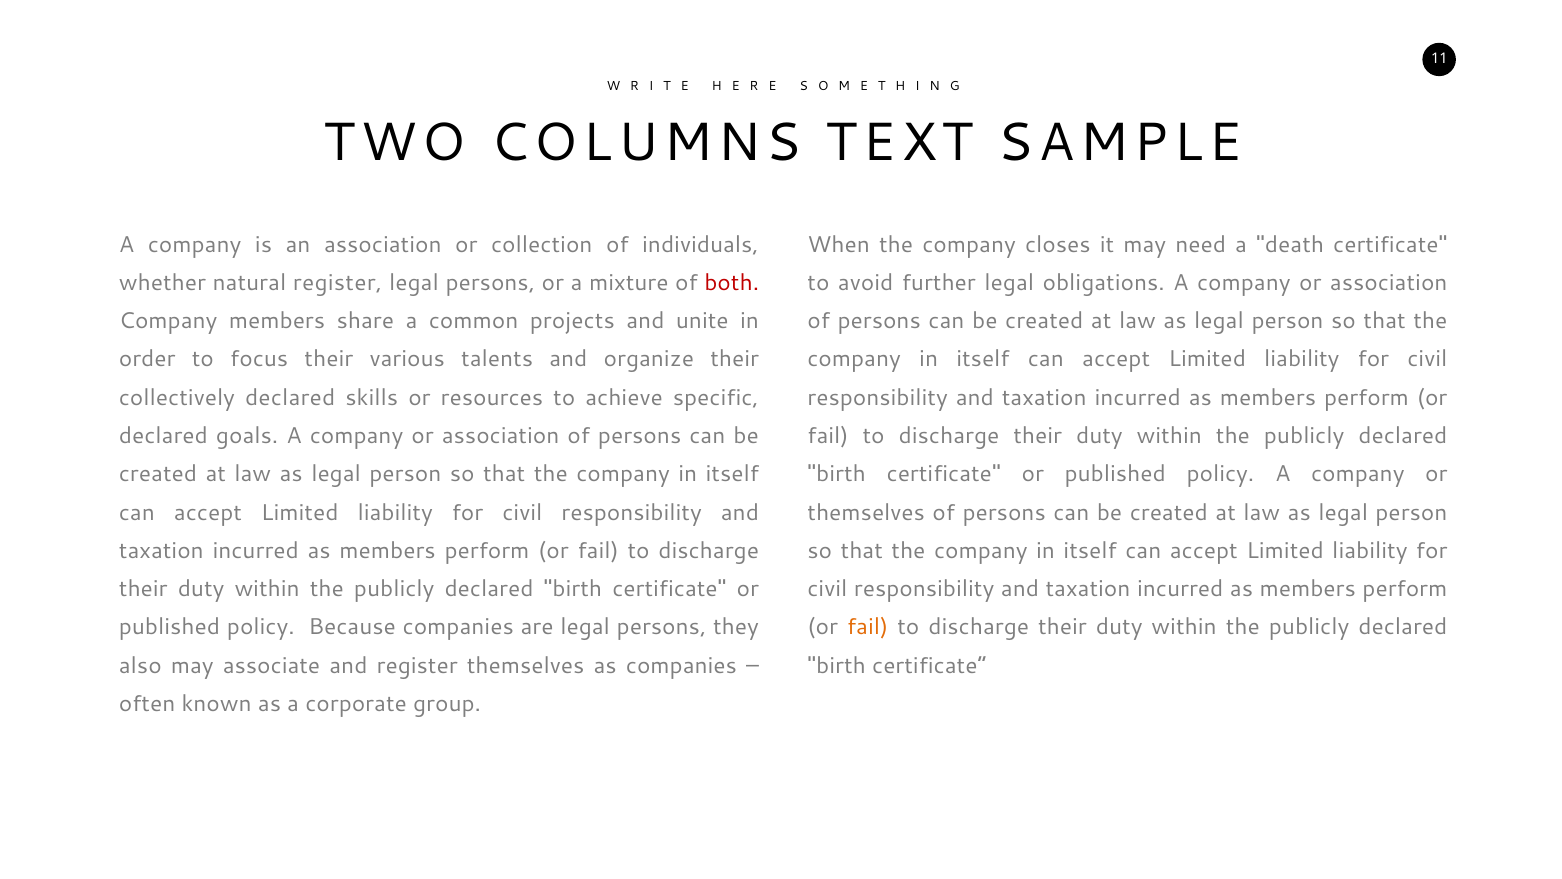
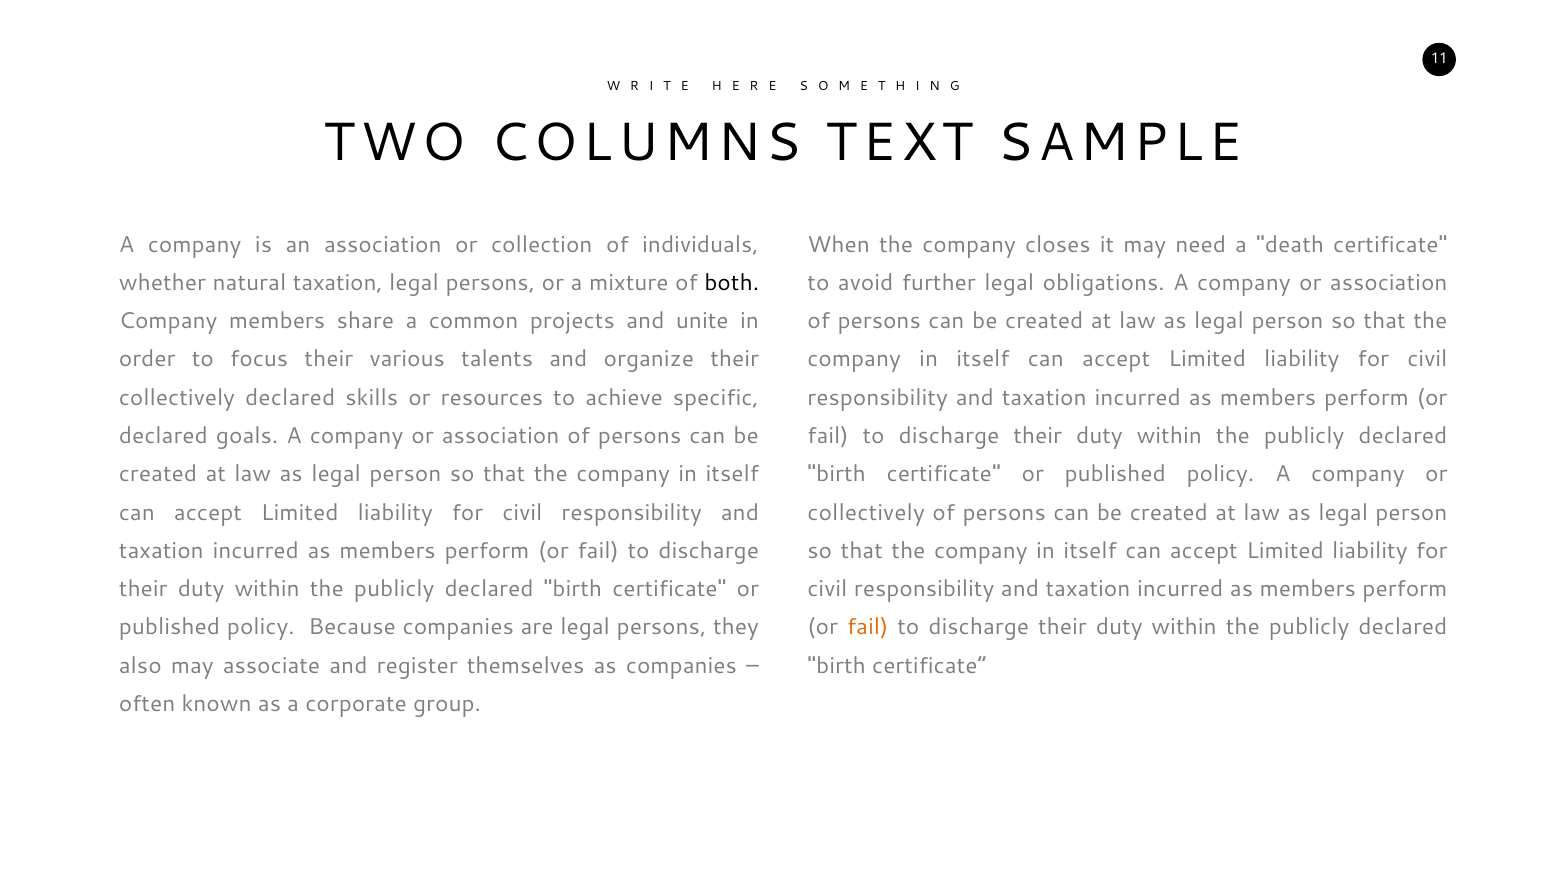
natural register: register -> taxation (338, 283)
both colour: red -> black (732, 283)
themselves: themselves -> collectively (866, 512)
